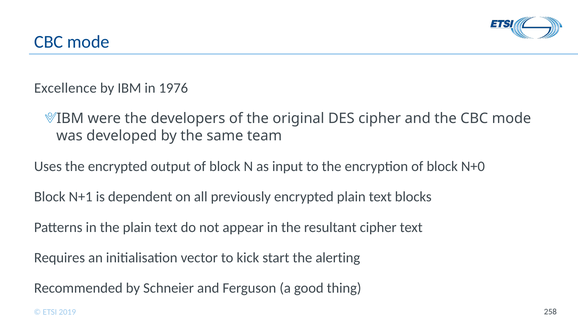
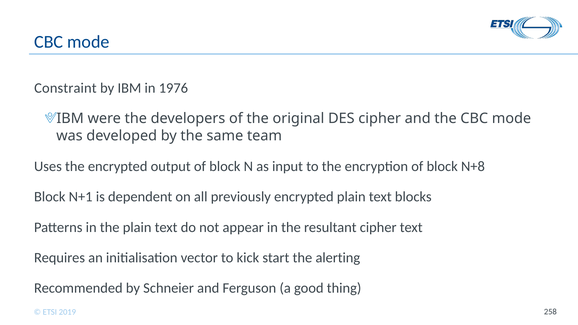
Excellence: Excellence -> Constraint (65, 88)
N+0: N+0 -> N+8 (473, 166)
